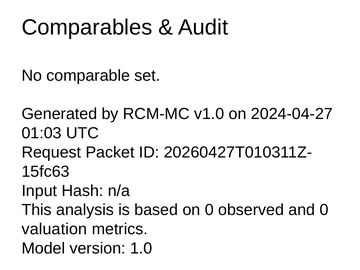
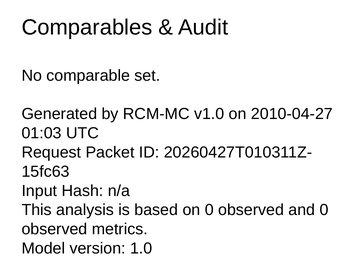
2024-04-27: 2024-04-27 -> 2010-04-27 (292, 114)
valuation: valuation -> observed (54, 229)
